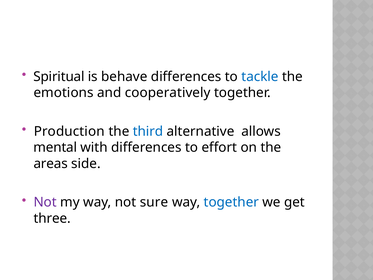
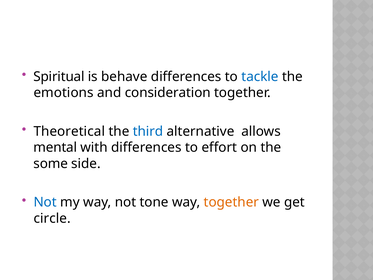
cooperatively: cooperatively -> consideration (168, 93)
Production: Production -> Theoretical (69, 131)
areas: areas -> some (51, 164)
Not colour: purple -> blue (45, 202)
sure: sure -> tone (154, 202)
together colour: blue -> orange (231, 202)
three: three -> circle (52, 218)
